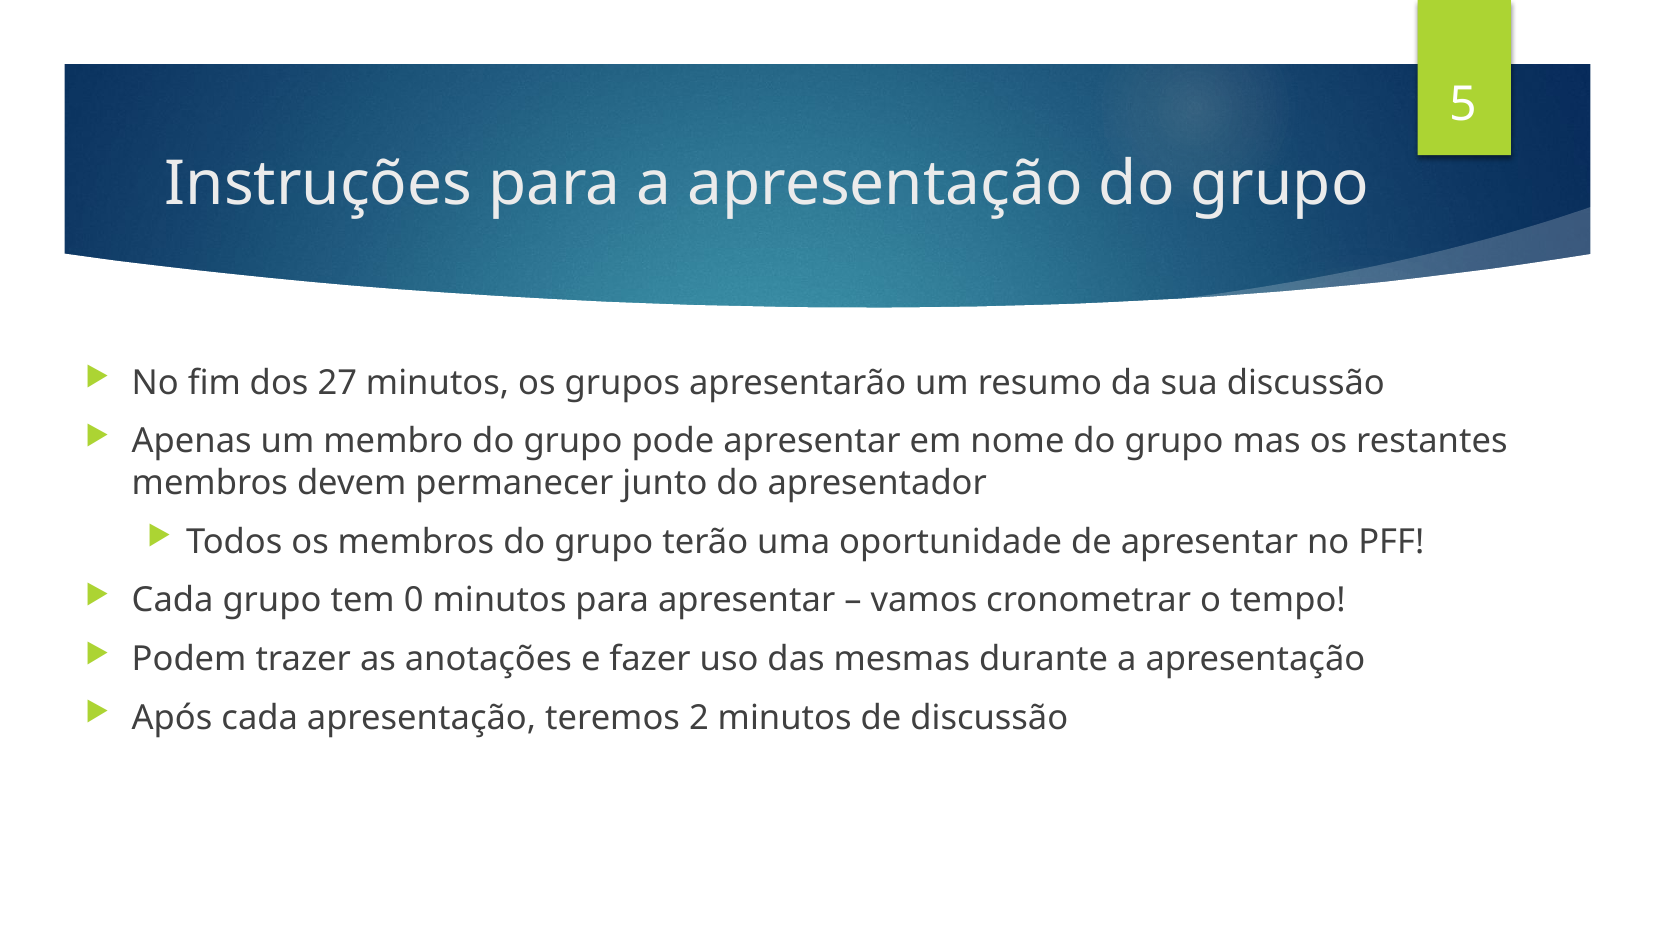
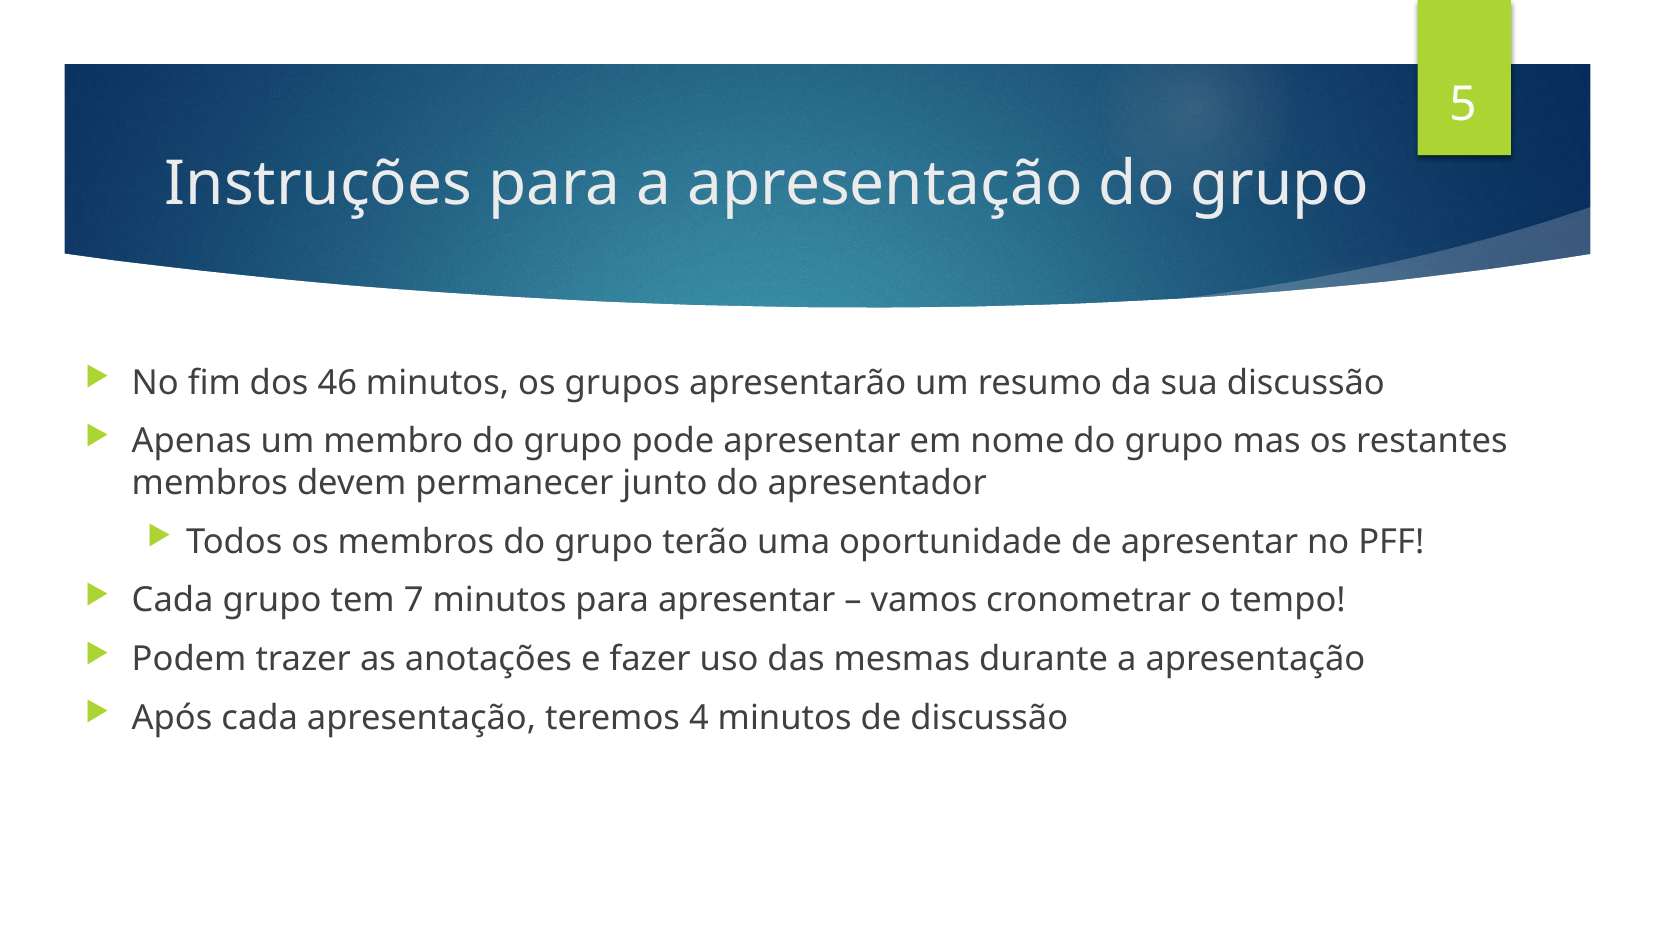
27: 27 -> 46 (337, 383)
0: 0 -> 7 (414, 601)
2: 2 -> 4 (699, 718)
